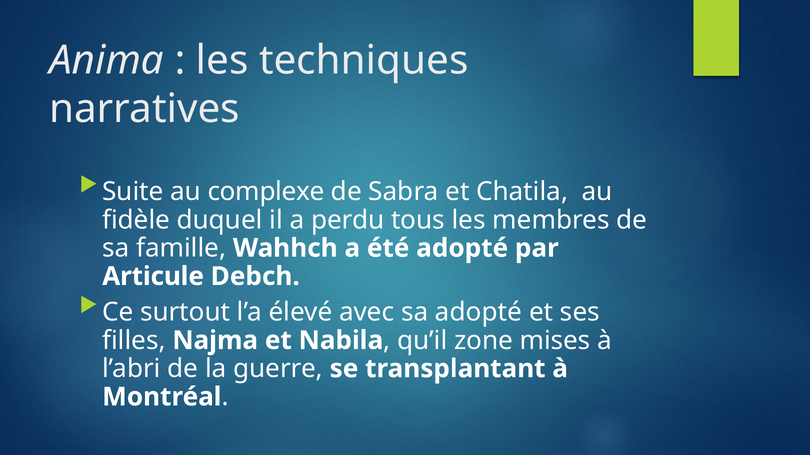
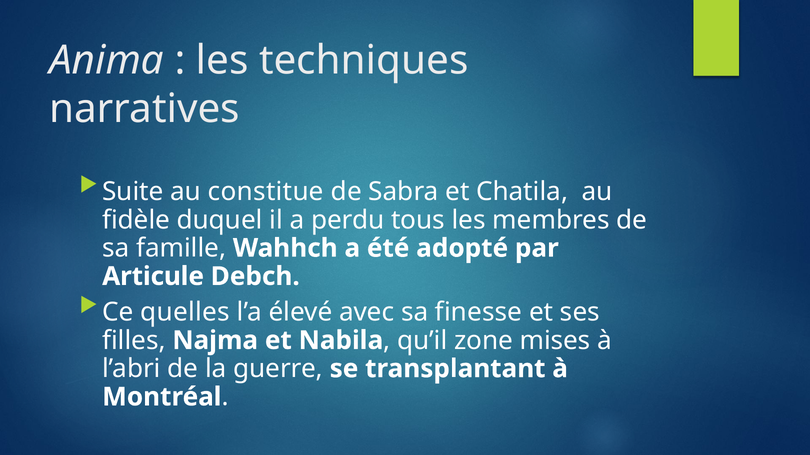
complexe: complexe -> constitue (266, 192)
surtout: surtout -> quelles (185, 313)
sa adopté: adopté -> finesse (479, 313)
